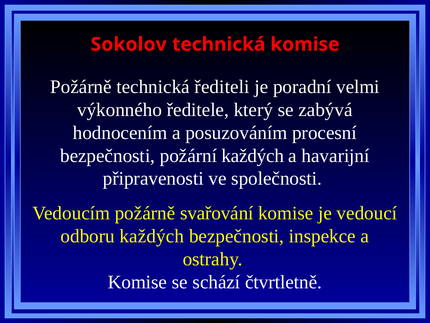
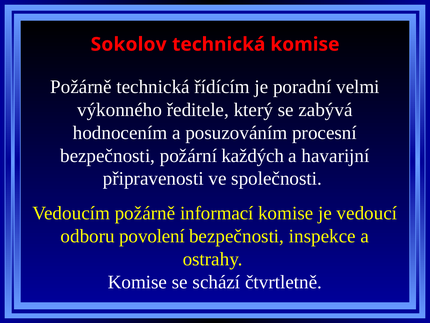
řediteli: řediteli -> řídícím (222, 87)
svařování: svařování -> informací (217, 213)
odboru každých: každých -> povolení (152, 236)
